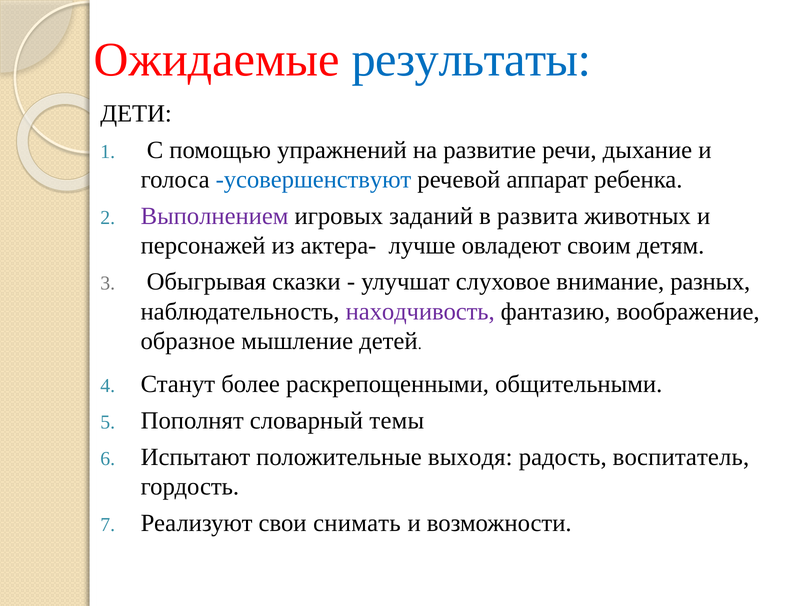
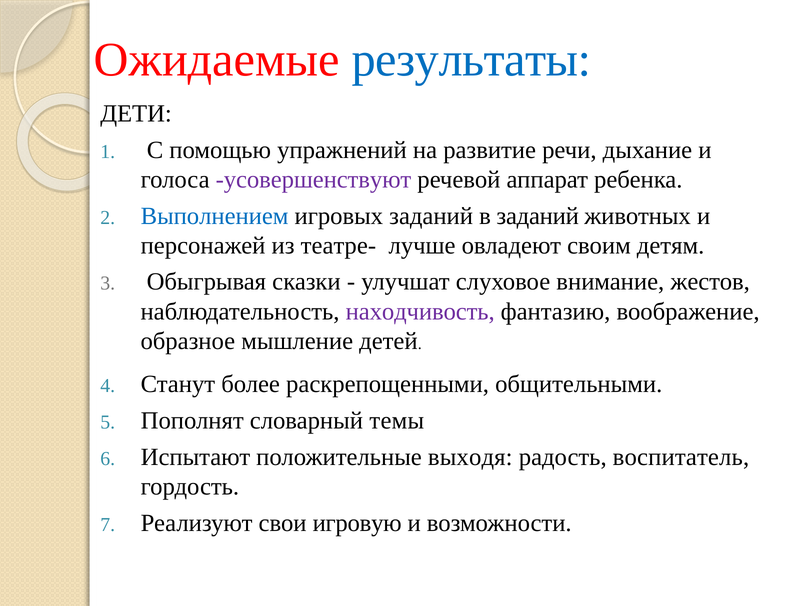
усовершенствуют colour: blue -> purple (314, 180)
Выполнением colour: purple -> blue (215, 216)
в развита: развита -> заданий (538, 216)
актера-: актера- -> театре- (338, 246)
разных: разных -> жестов (710, 282)
снимать: снимать -> игровую (357, 524)
